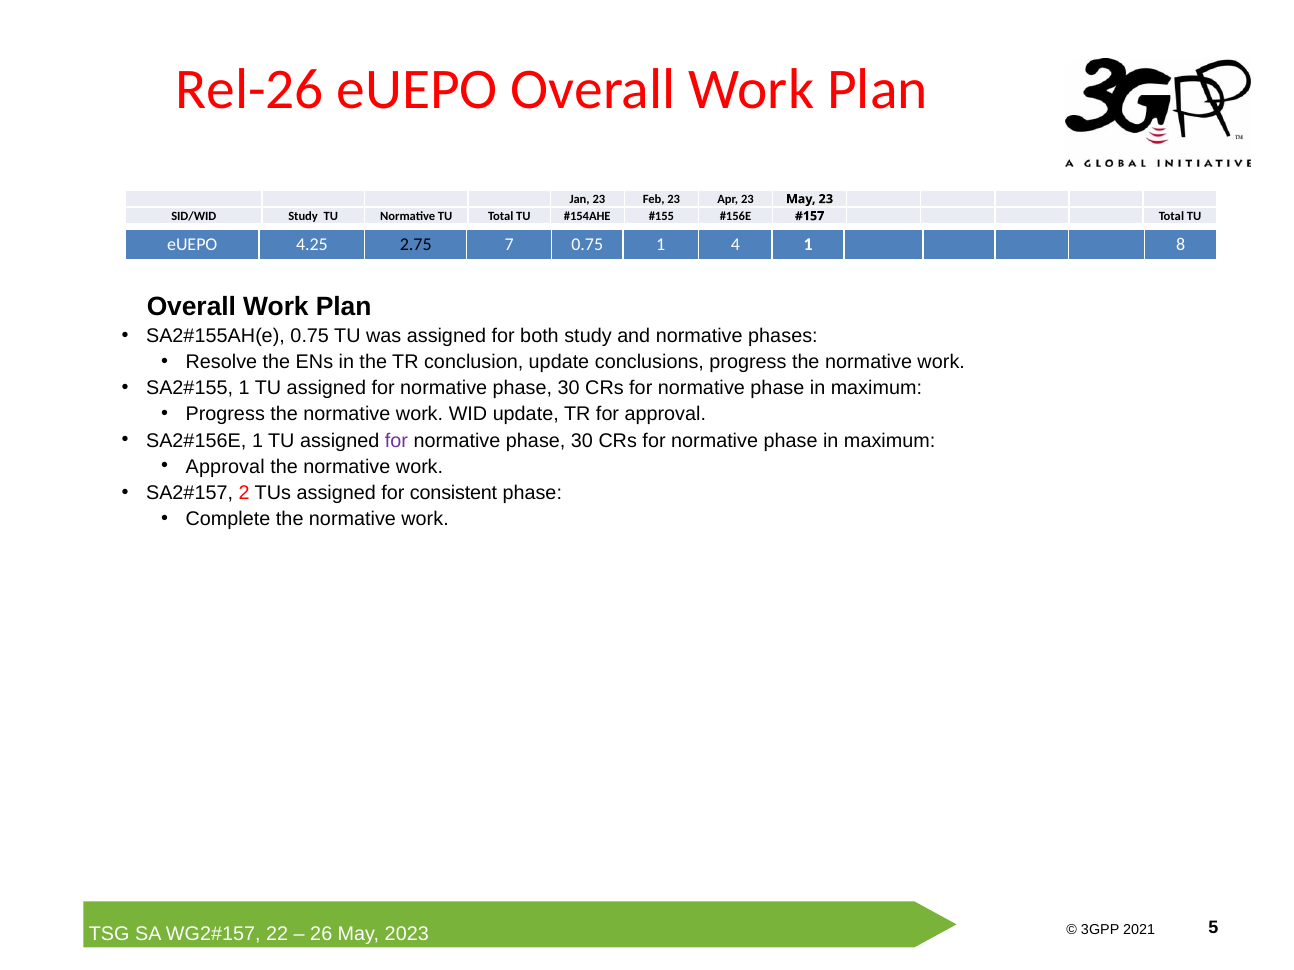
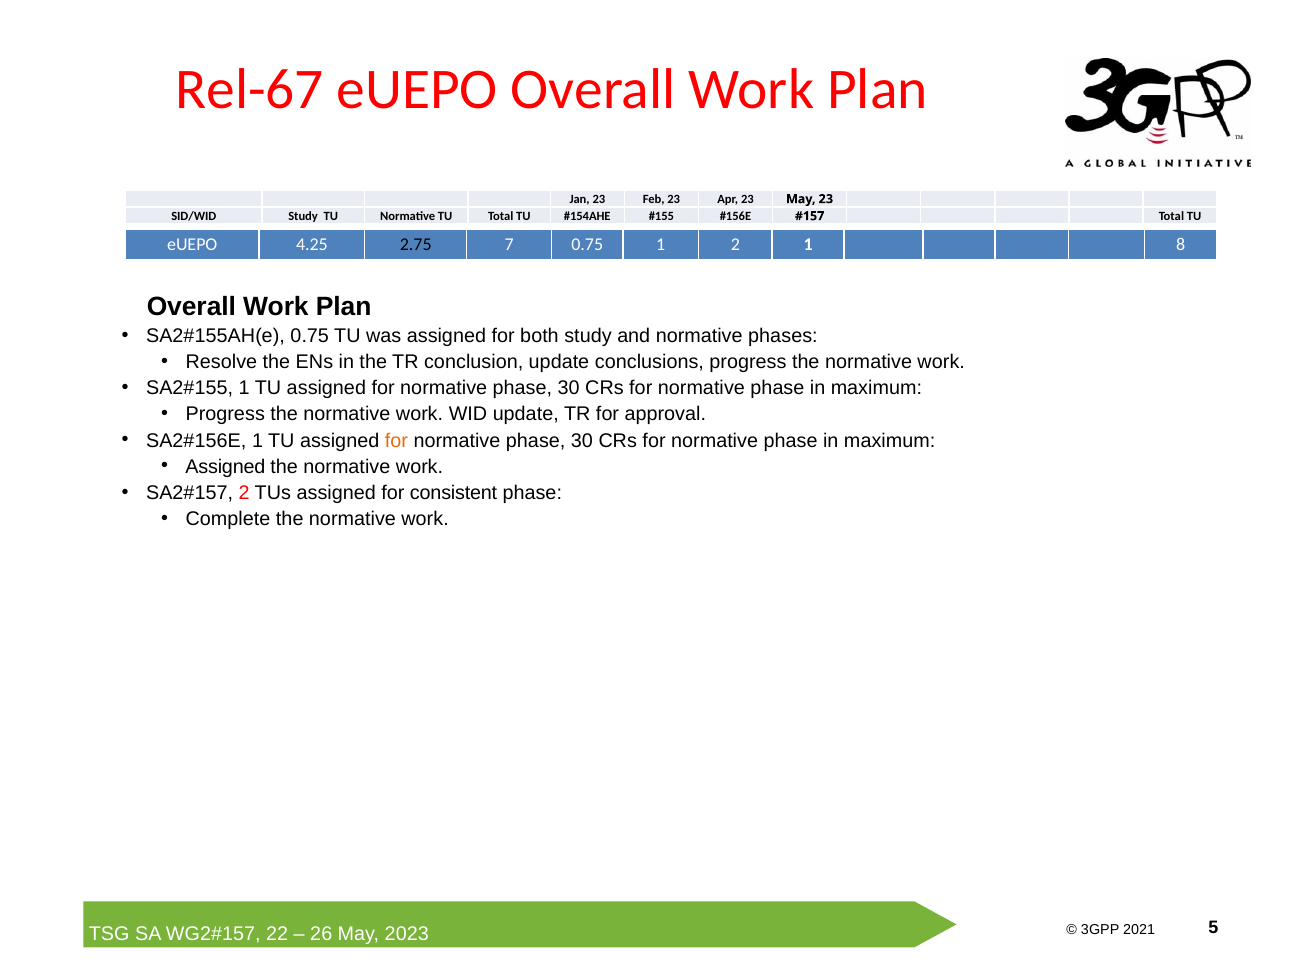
Rel-26: Rel-26 -> Rel-67 (250, 89)
1 4: 4 -> 2 (735, 245)
for colour: purple -> orange (396, 441)
Approval: Approval -> Assigned (225, 467)
